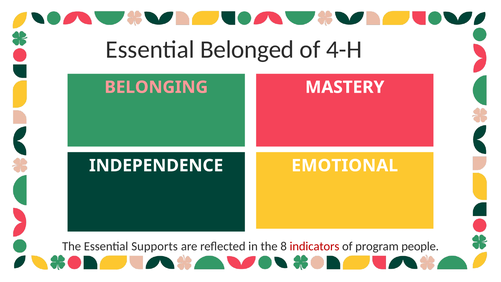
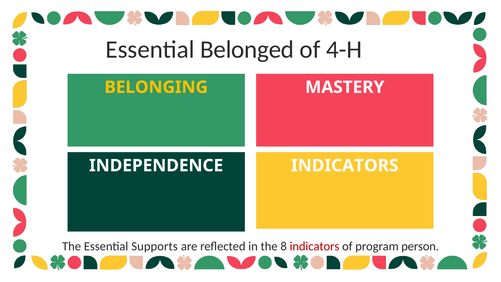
BELONGING colour: pink -> yellow (156, 87)
INDEPENDENCE EMOTIONAL: EMOTIONAL -> INDICATORS (345, 165)
people: people -> person (420, 246)
